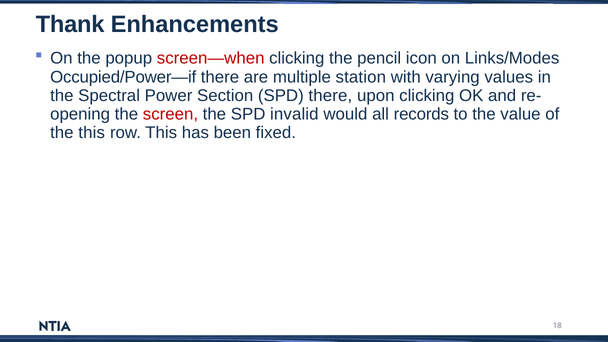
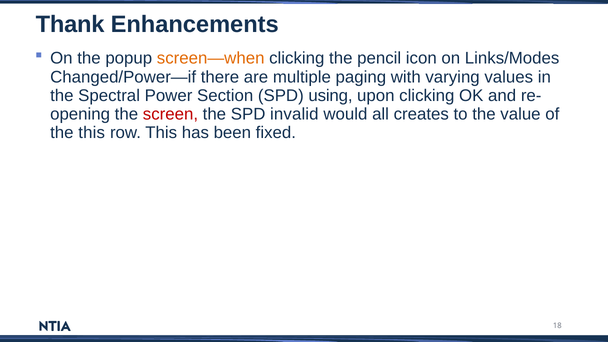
screen—when colour: red -> orange (211, 58)
Occupied/Power—if: Occupied/Power—if -> Changed/Power—if (123, 77)
station: station -> paging (361, 77)
SPD there: there -> using (330, 96)
records: records -> creates (421, 114)
